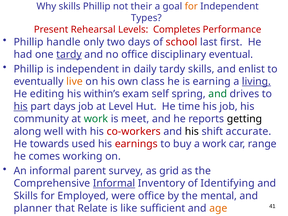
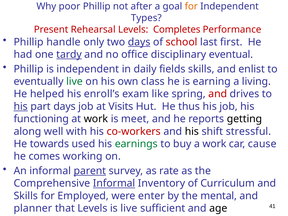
Why skills: skills -> poor (70, 6)
their: their -> after (141, 6)
days underline: none -> present (139, 42)
daily tardy: tardy -> fields (172, 69)
live colour: orange -> green (75, 81)
living underline: present -> none (256, 81)
editing: editing -> helped (47, 94)
within’s: within’s -> enroll’s (102, 94)
self: self -> like (160, 94)
and colour: green -> red (218, 94)
Level: Level -> Visits (121, 106)
time: time -> thus (189, 106)
community: community -> functioning (41, 119)
work colour: green -> black (96, 119)
accurate: accurate -> stressful (248, 131)
earnings colour: red -> green (136, 144)
range: range -> cause (262, 144)
parent underline: none -> present (90, 171)
grid: grid -> rate (169, 171)
Identifying: Identifying -> Curriculum (228, 183)
were office: office -> enter (151, 196)
that Relate: Relate -> Levels (92, 208)
is like: like -> live (129, 208)
age colour: orange -> black (218, 208)
